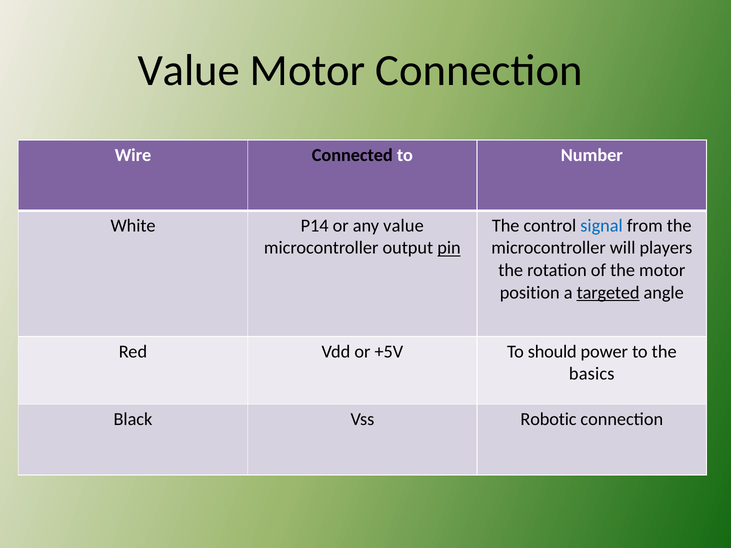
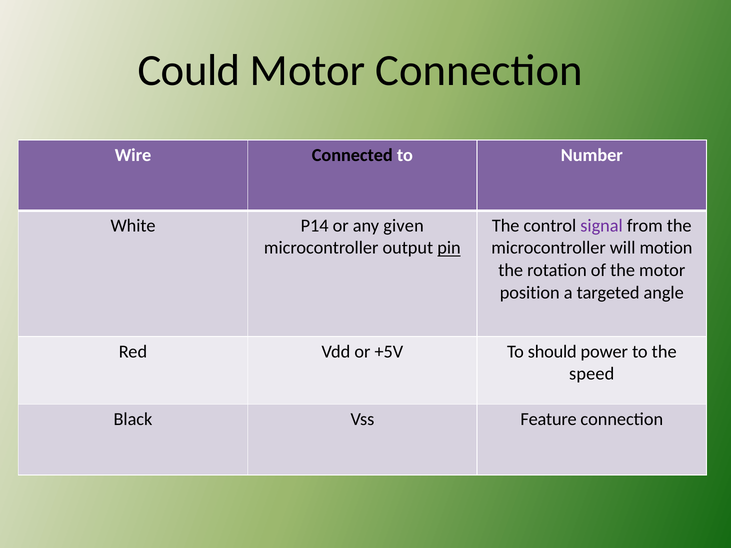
Value: Value -> Could (189, 71)
any value: value -> given (404, 226)
signal colour: blue -> purple (602, 226)
players: players -> motion (666, 248)
targeted underline: present -> none (608, 293)
basics: basics -> speed (592, 374)
Robotic: Robotic -> Feature (549, 420)
